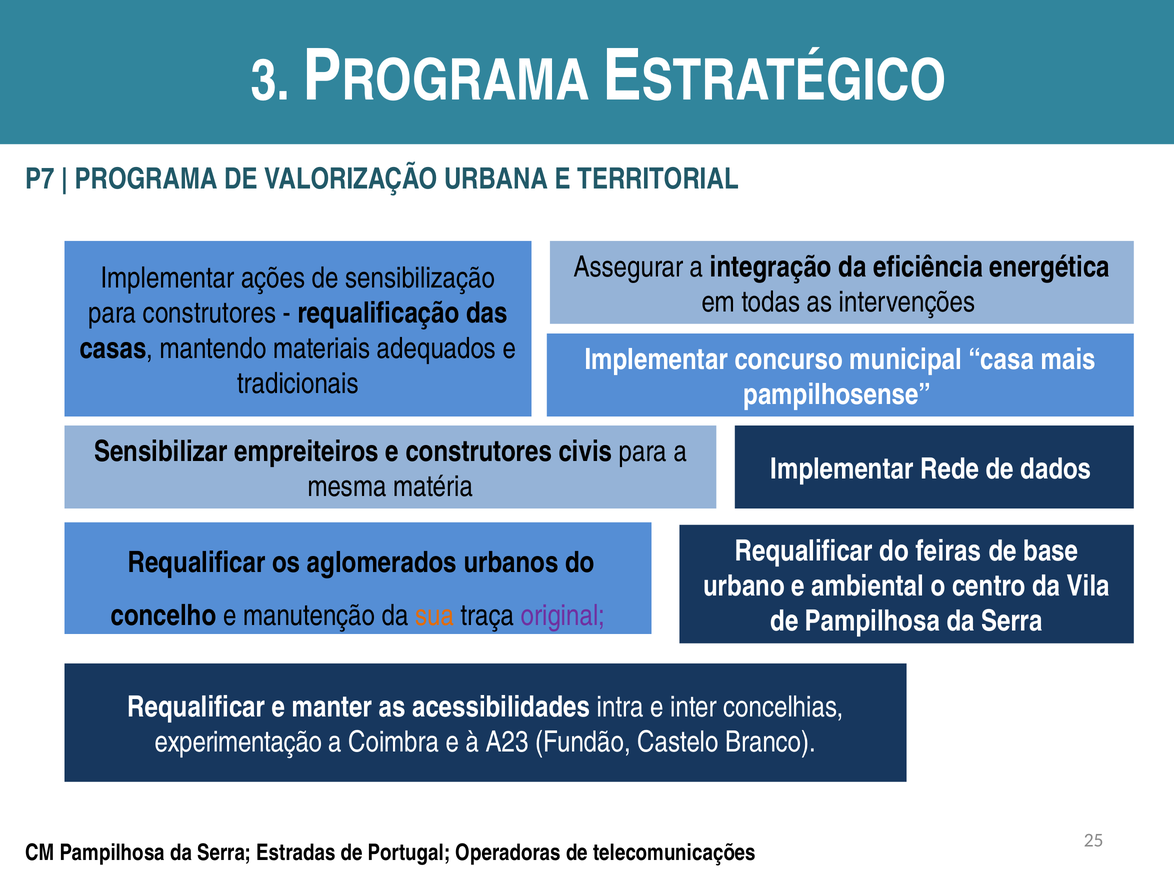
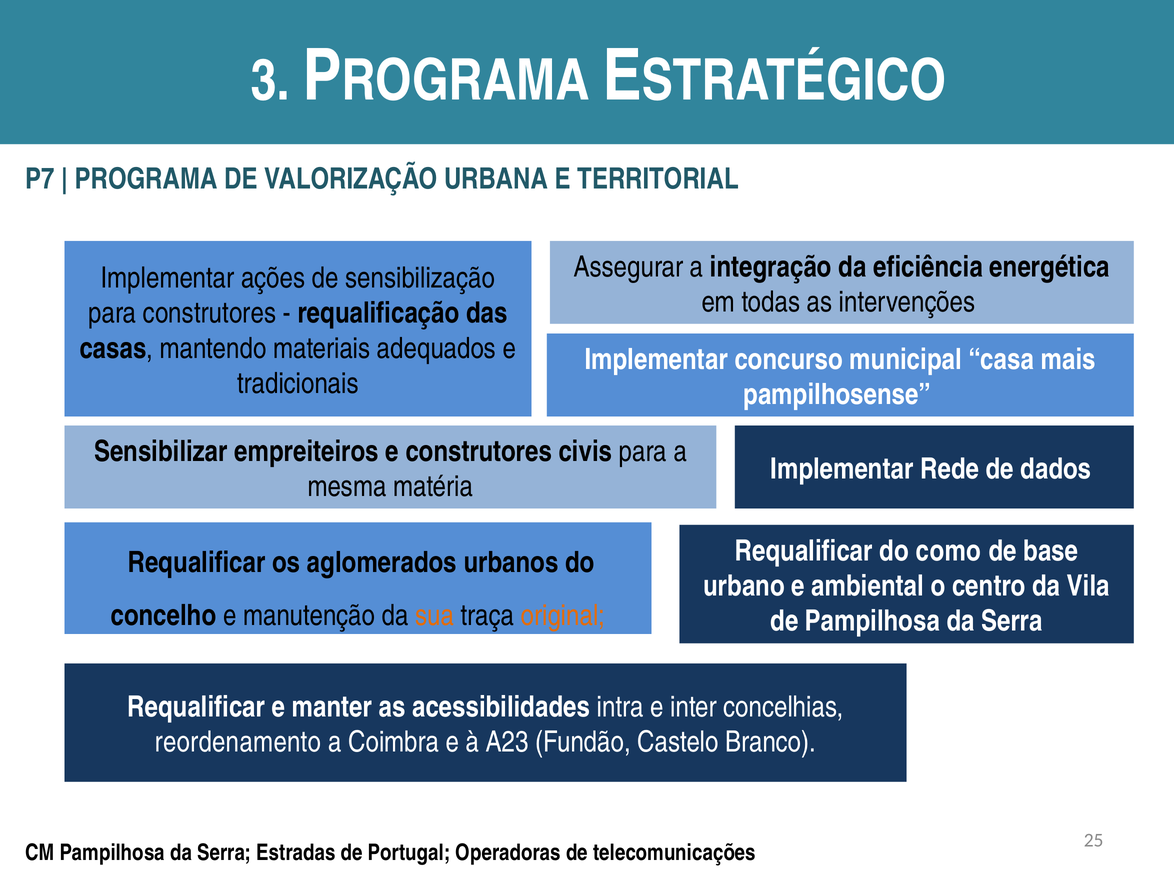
feiras: feiras -> como (948, 551)
original colour: purple -> orange (563, 616)
experimentação: experimentação -> reordenamento (238, 743)
